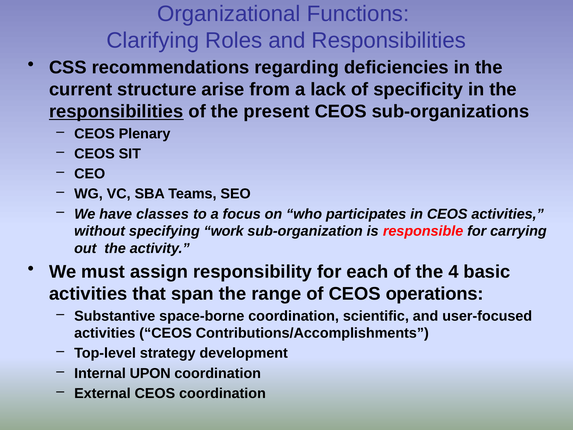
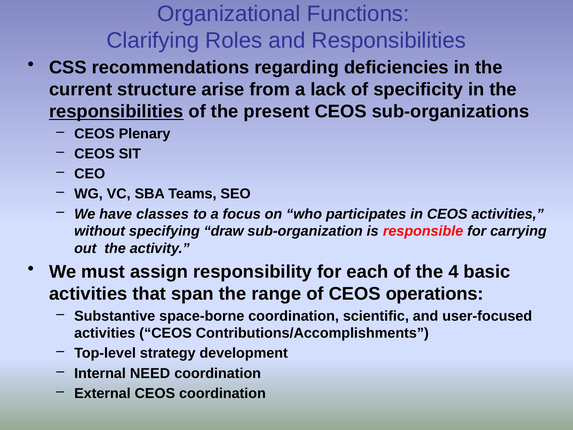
work: work -> draw (224, 231)
UPON: UPON -> NEED (150, 373)
